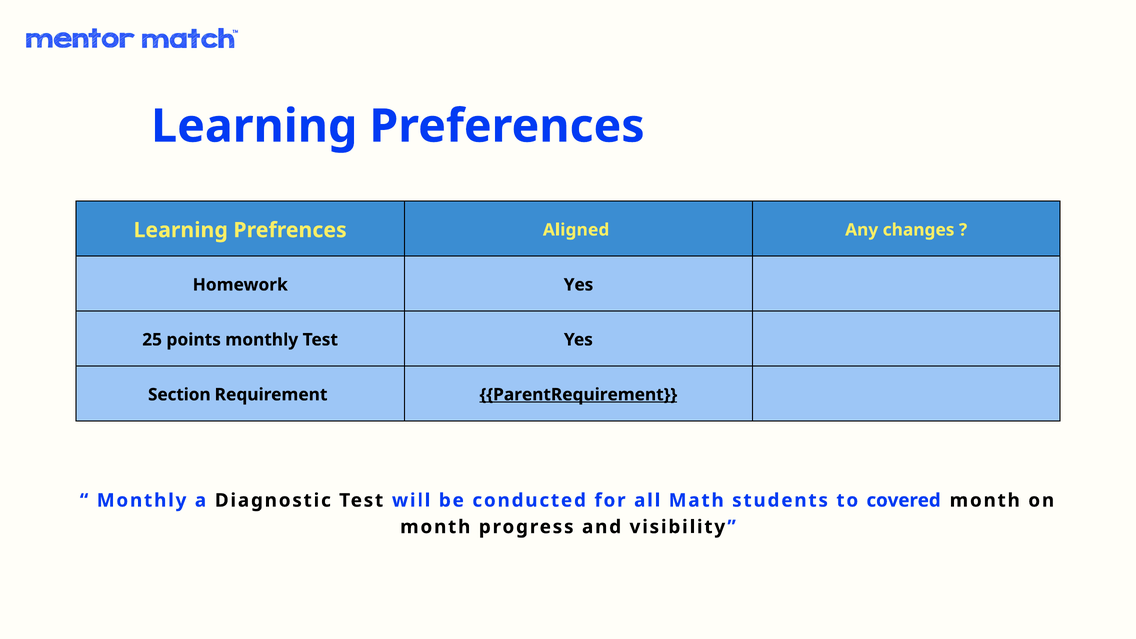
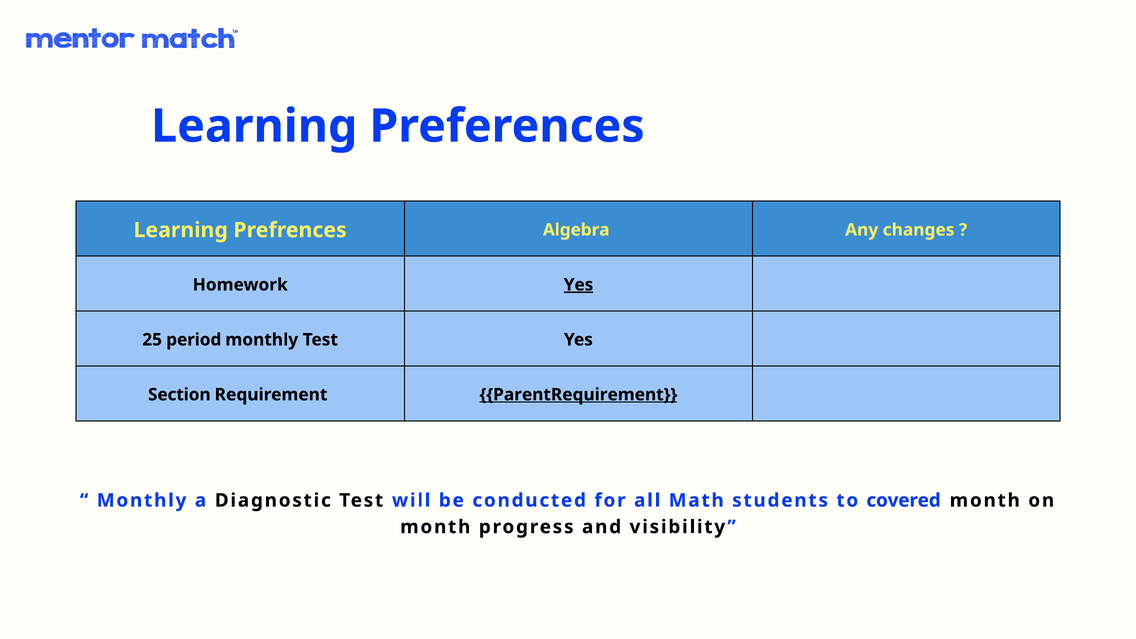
Aligned: Aligned -> Algebra (576, 230)
Yes underline: none -> present (578, 285)
points: points -> period (194, 340)
